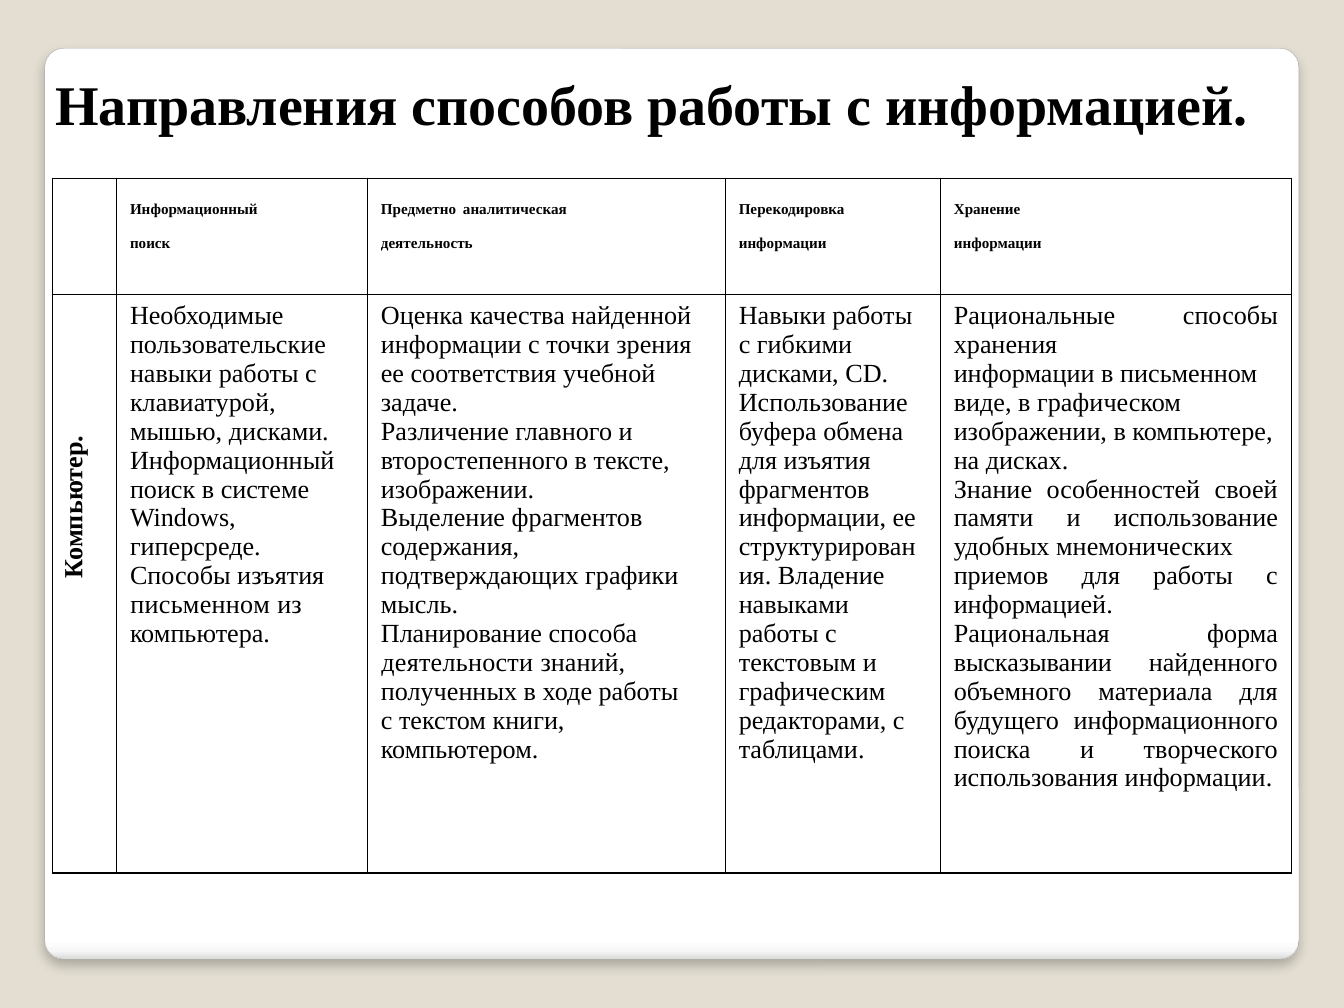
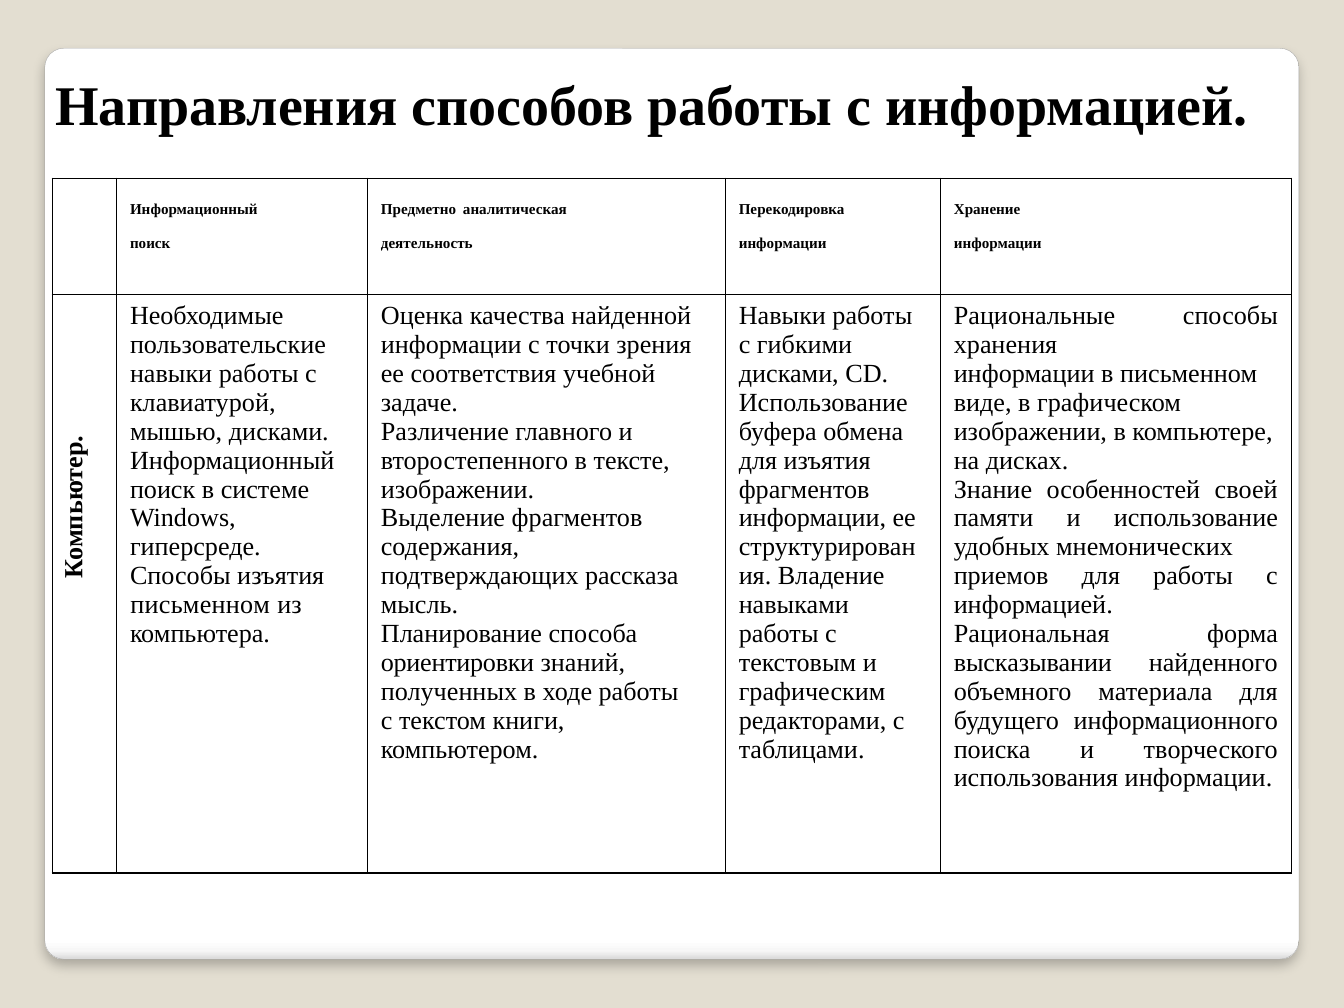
графики: графики -> рассказа (632, 576)
деятельности: деятельности -> ориентировки (458, 663)
